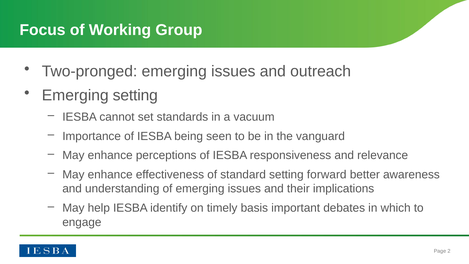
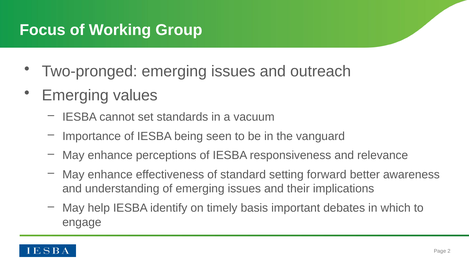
Emerging setting: setting -> values (135, 95)
